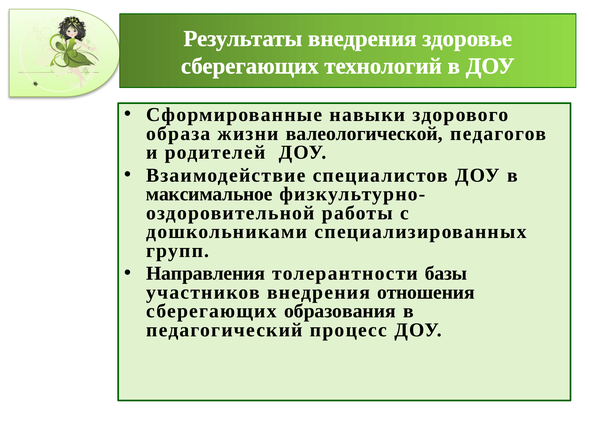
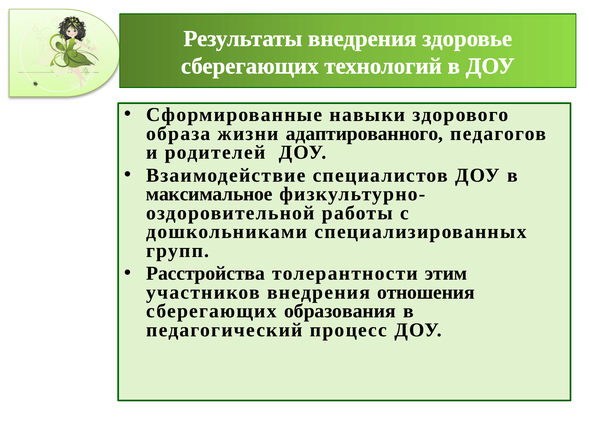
валеологической: валеологической -> адаптированного (364, 133)
Направления: Направления -> Расстройства (206, 273)
базы: базы -> этим (446, 273)
